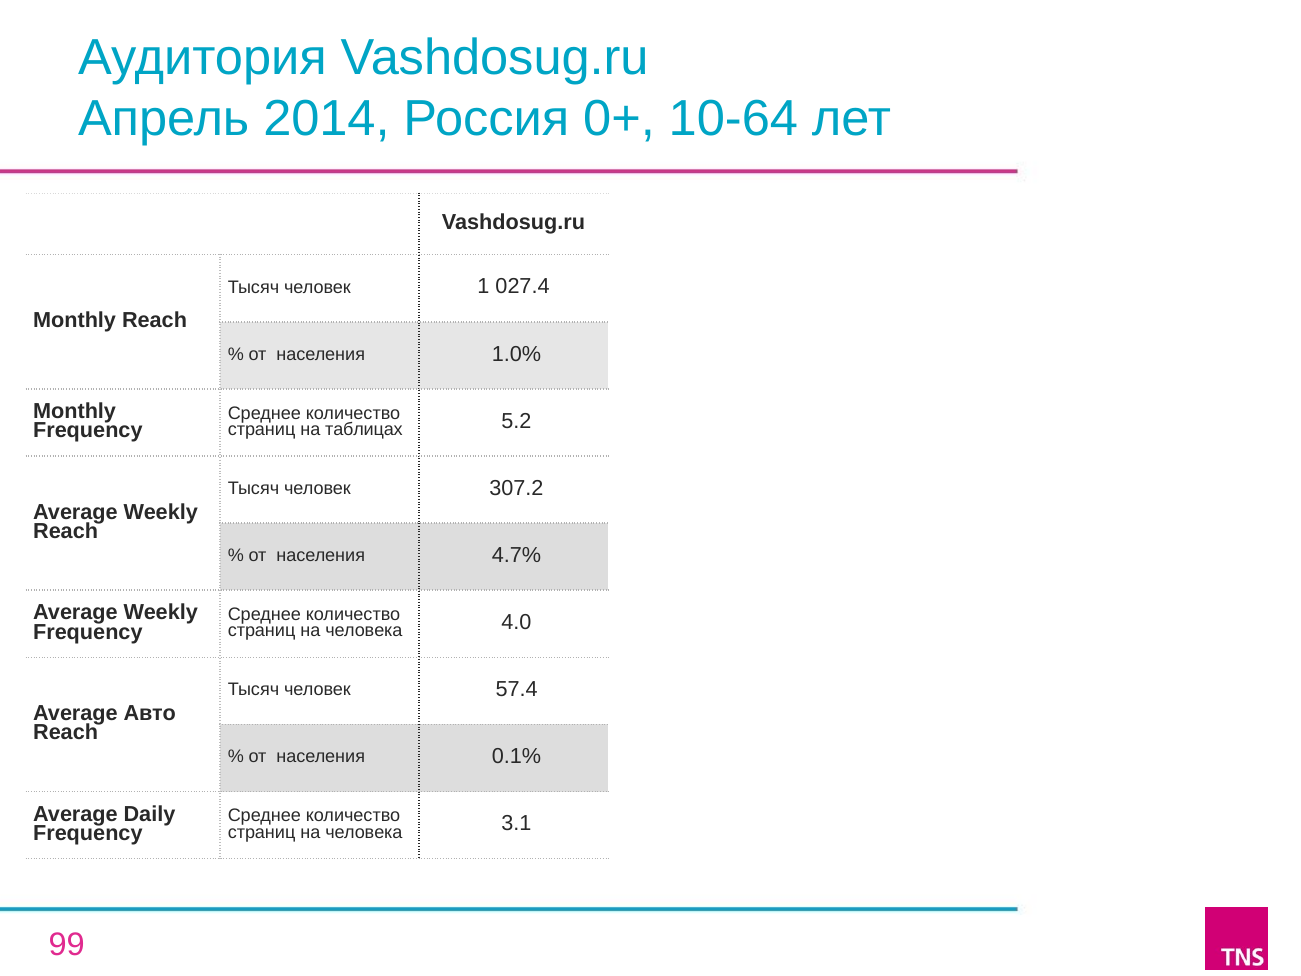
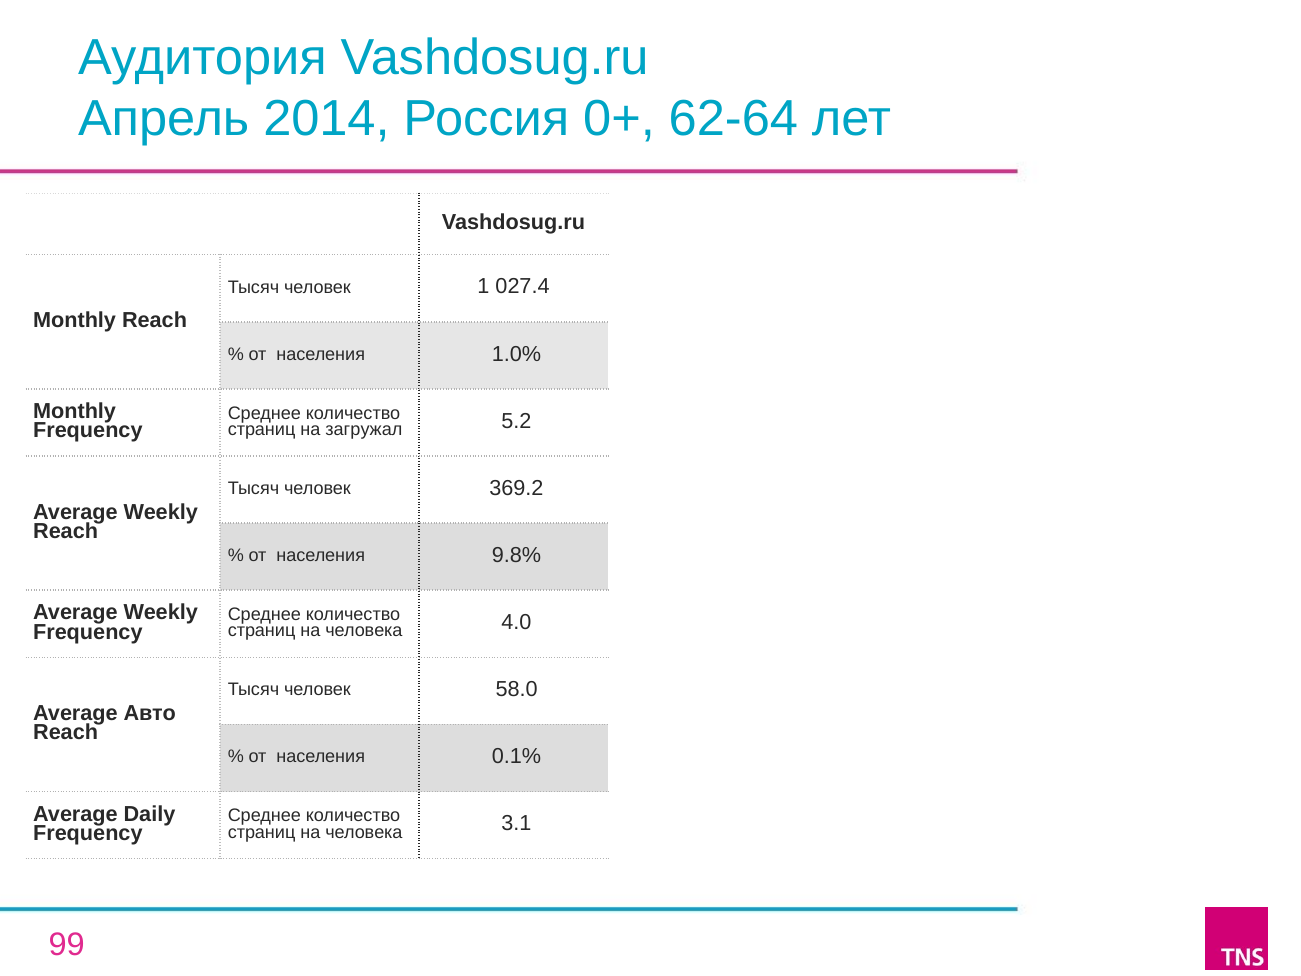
10-64: 10-64 -> 62-64 (733, 118)
таблицах: таблицах -> загружал (364, 429)
307.2: 307.2 -> 369.2 (516, 488)
4.7%: 4.7% -> 9.8% (517, 555)
57.4: 57.4 -> 58.0 (517, 689)
